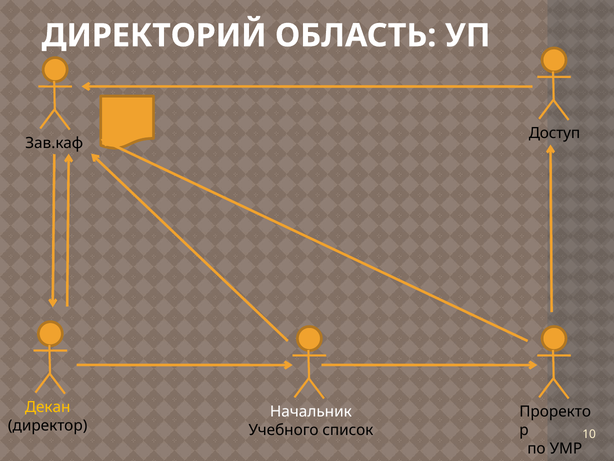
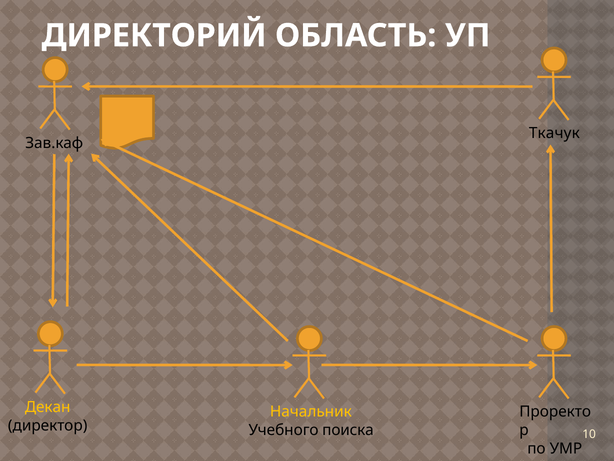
Доступ: Доступ -> Ткачук (554, 133)
Начальник colour: white -> yellow (311, 411)
список: список -> поиска (348, 430)
